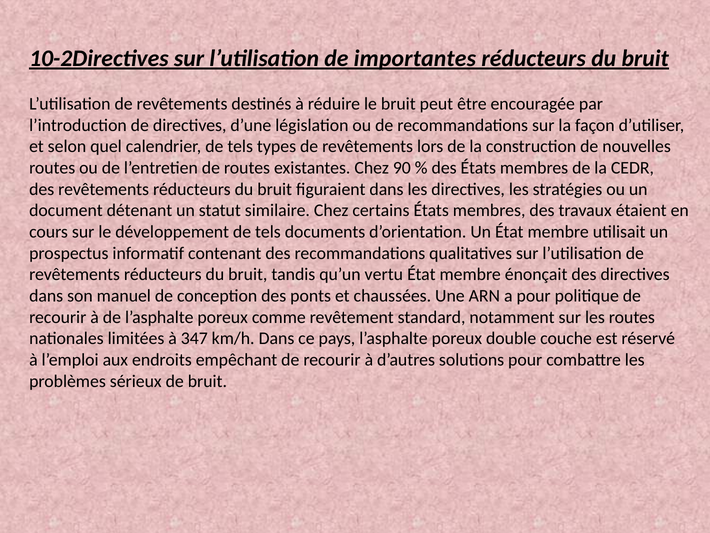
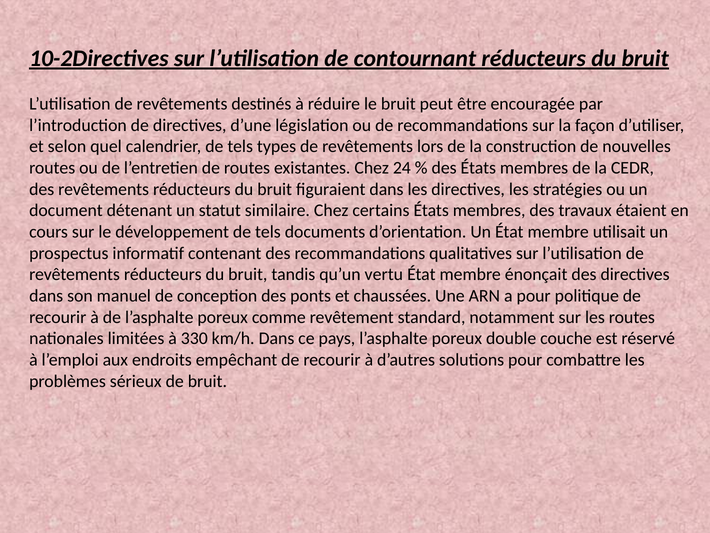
importantes: importantes -> contournant (415, 58)
90: 90 -> 24 (402, 168)
347: 347 -> 330 (194, 338)
